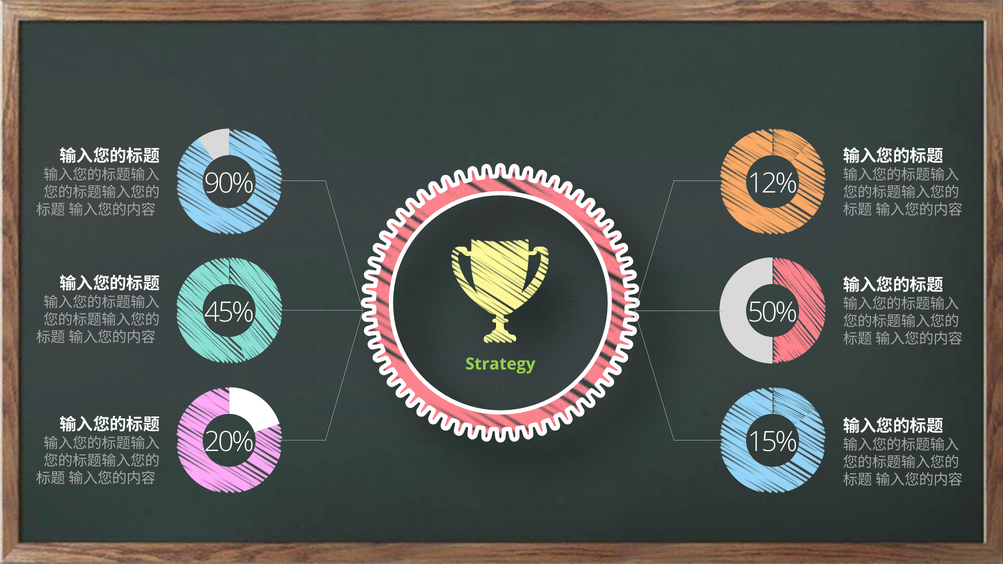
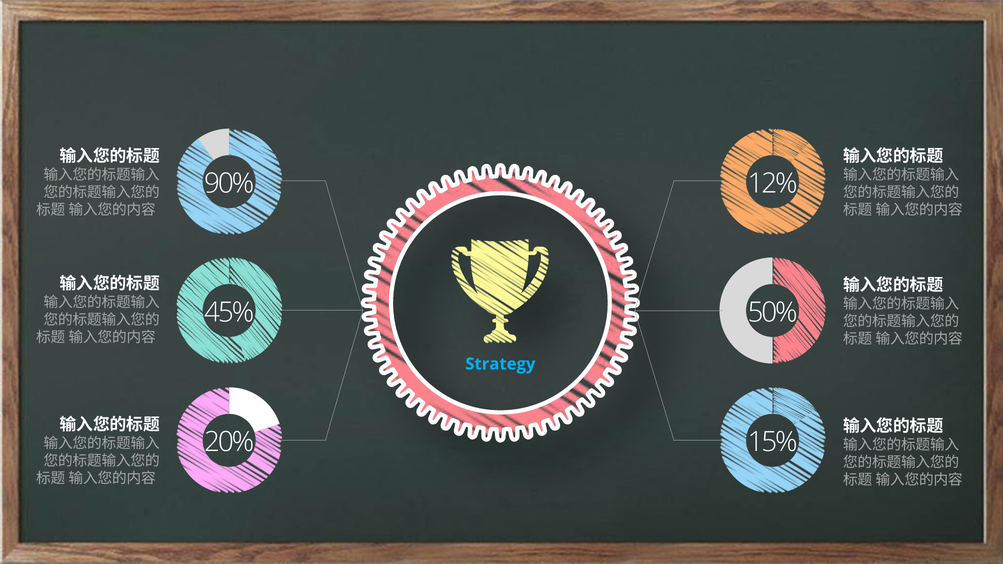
Strategy colour: light green -> light blue (500, 364)
